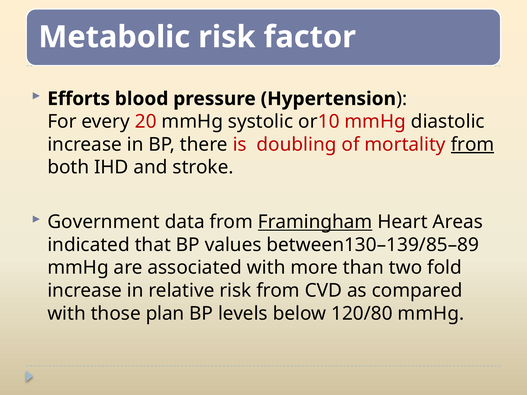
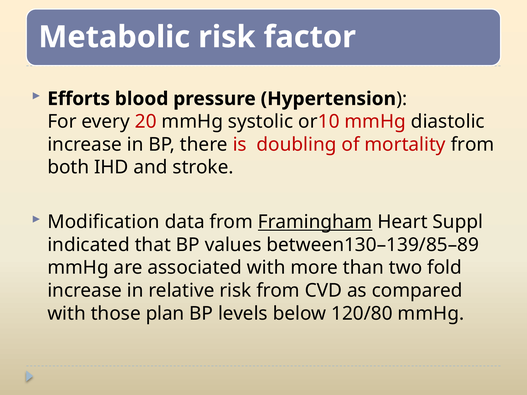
from underline: present -> none (473, 145)
Government: Government -> Modification (104, 222)
Areas: Areas -> Suppl (458, 222)
